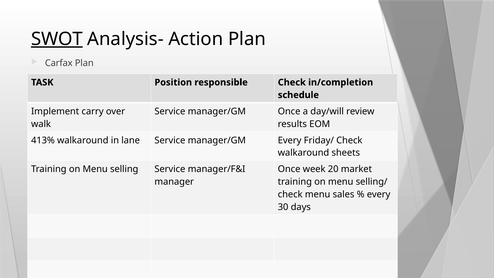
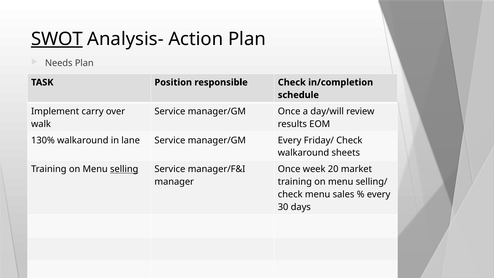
Carfax: Carfax -> Needs (59, 63)
413%: 413% -> 130% (43, 140)
selling underline: none -> present (124, 169)
